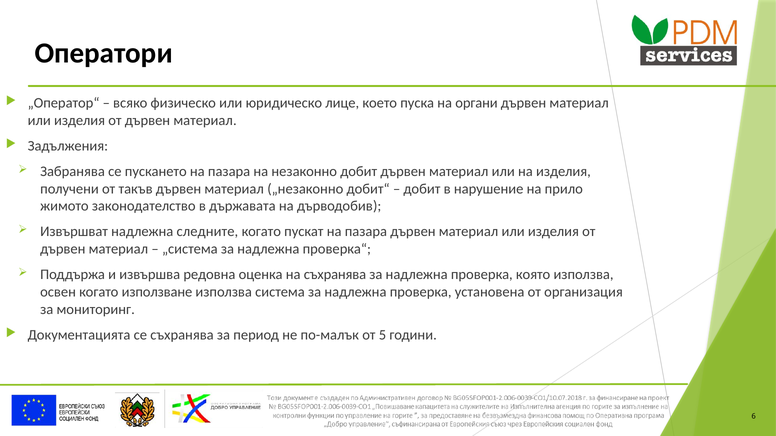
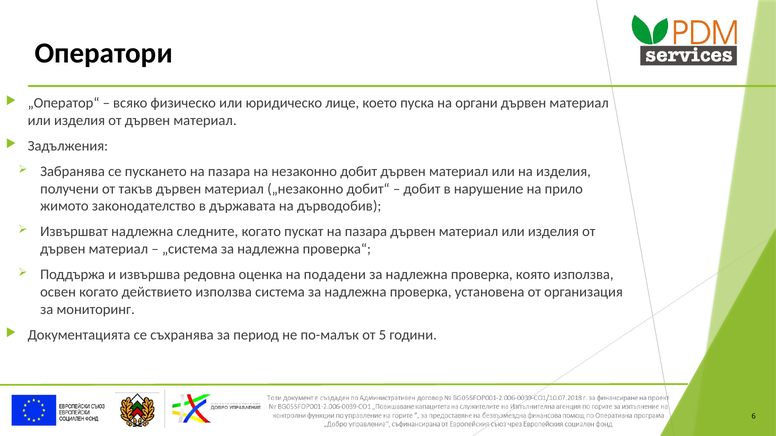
на съхранява: съхранява -> подадени (335, 275)
използване: използване -> действието (157, 292)
